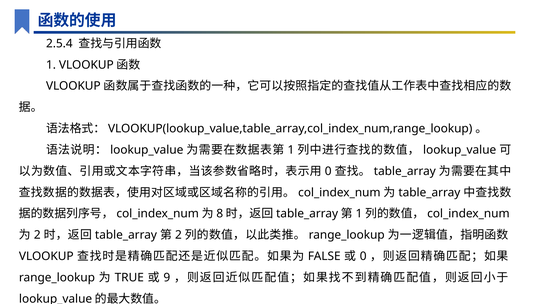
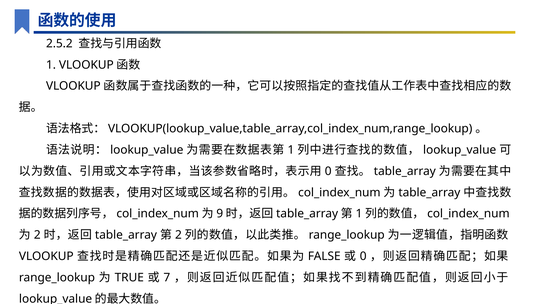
2.5.4: 2.5.4 -> 2.5.2 (59, 44)
8: 8 -> 9 (220, 214)
9: 9 -> 7 (167, 278)
